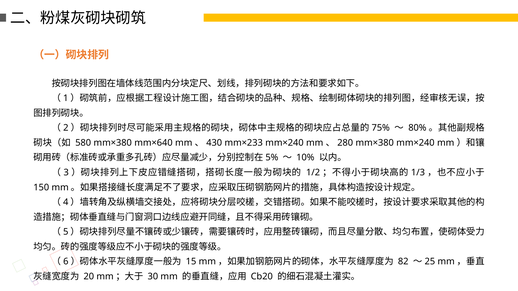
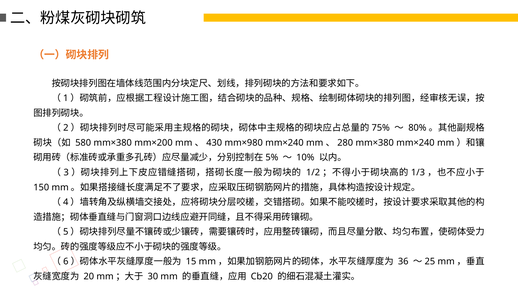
mm×640: mm×640 -> mm×200 (153, 143)
mm×233: mm×233 -> mm×980 (244, 143)
82: 82 -> 36 (403, 262)
